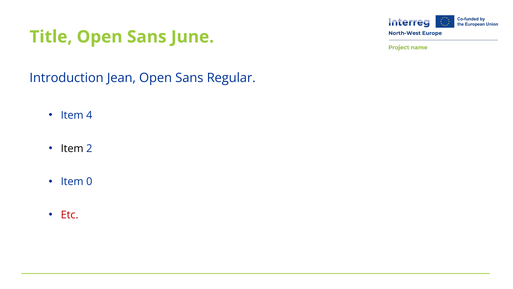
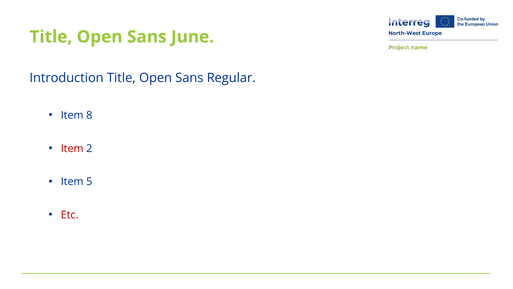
Introduction Jean: Jean -> Title (121, 78)
4: 4 -> 8 (89, 115)
Item colour: black -> red (72, 148)
0: 0 -> 5 (89, 181)
